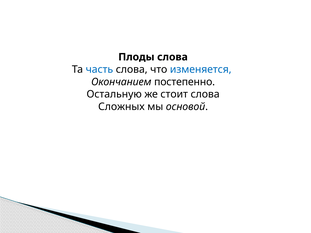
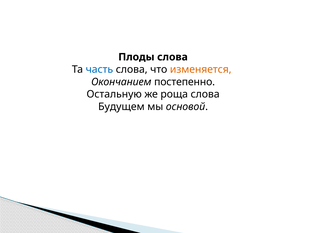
изменяется colour: blue -> orange (201, 70)
стоит: стоит -> роща (174, 94)
Сложных: Сложных -> Будущем (121, 107)
